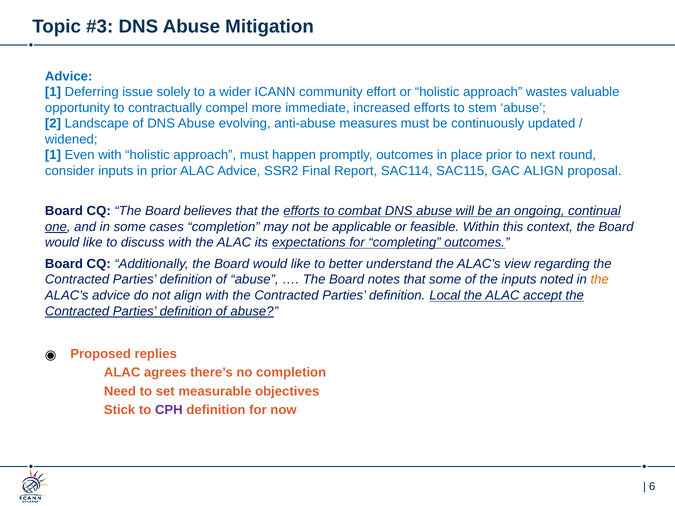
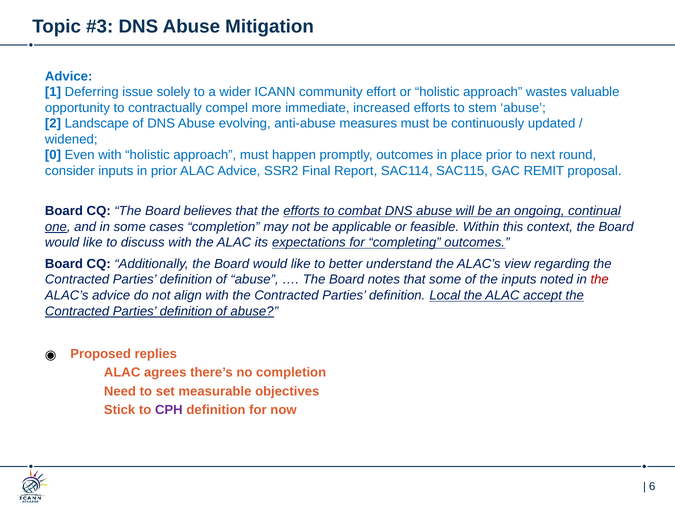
1: 1 -> 0 (53, 155)
GAC ALIGN: ALIGN -> REMIT (544, 171)
the colour: orange -> red (600, 280)
